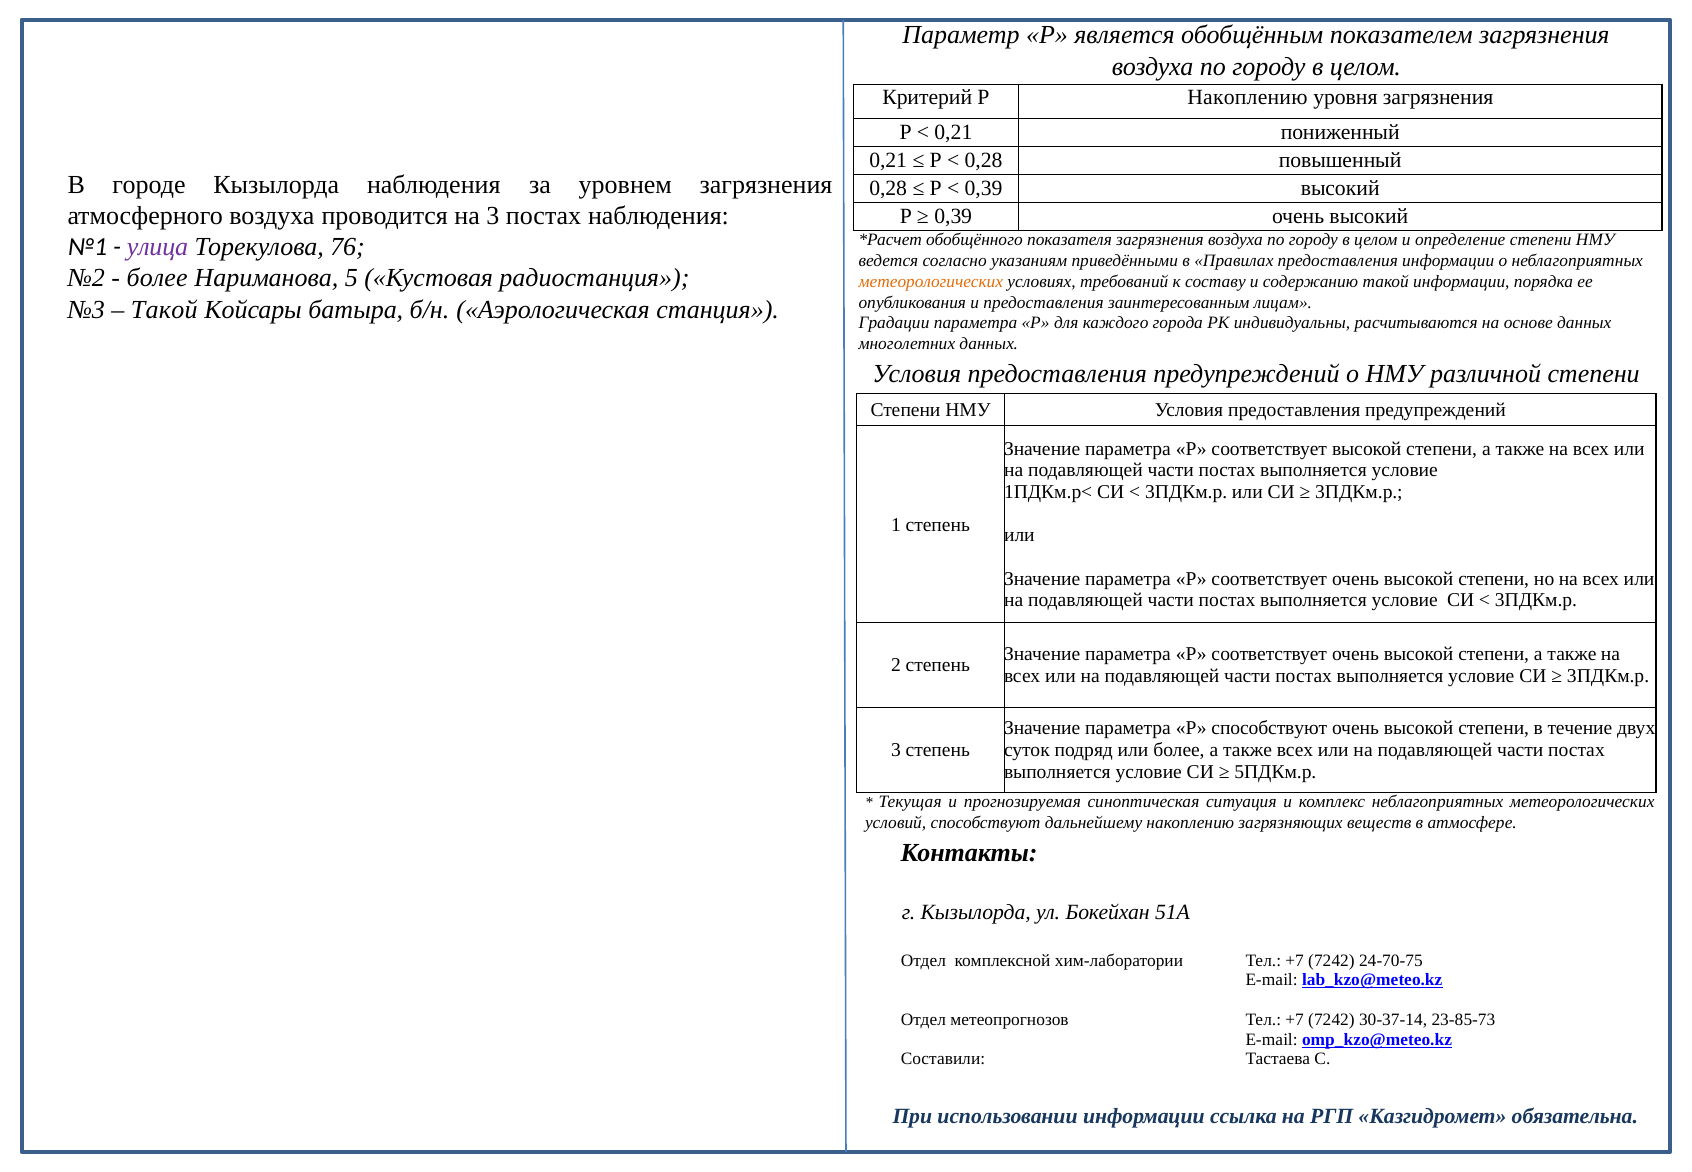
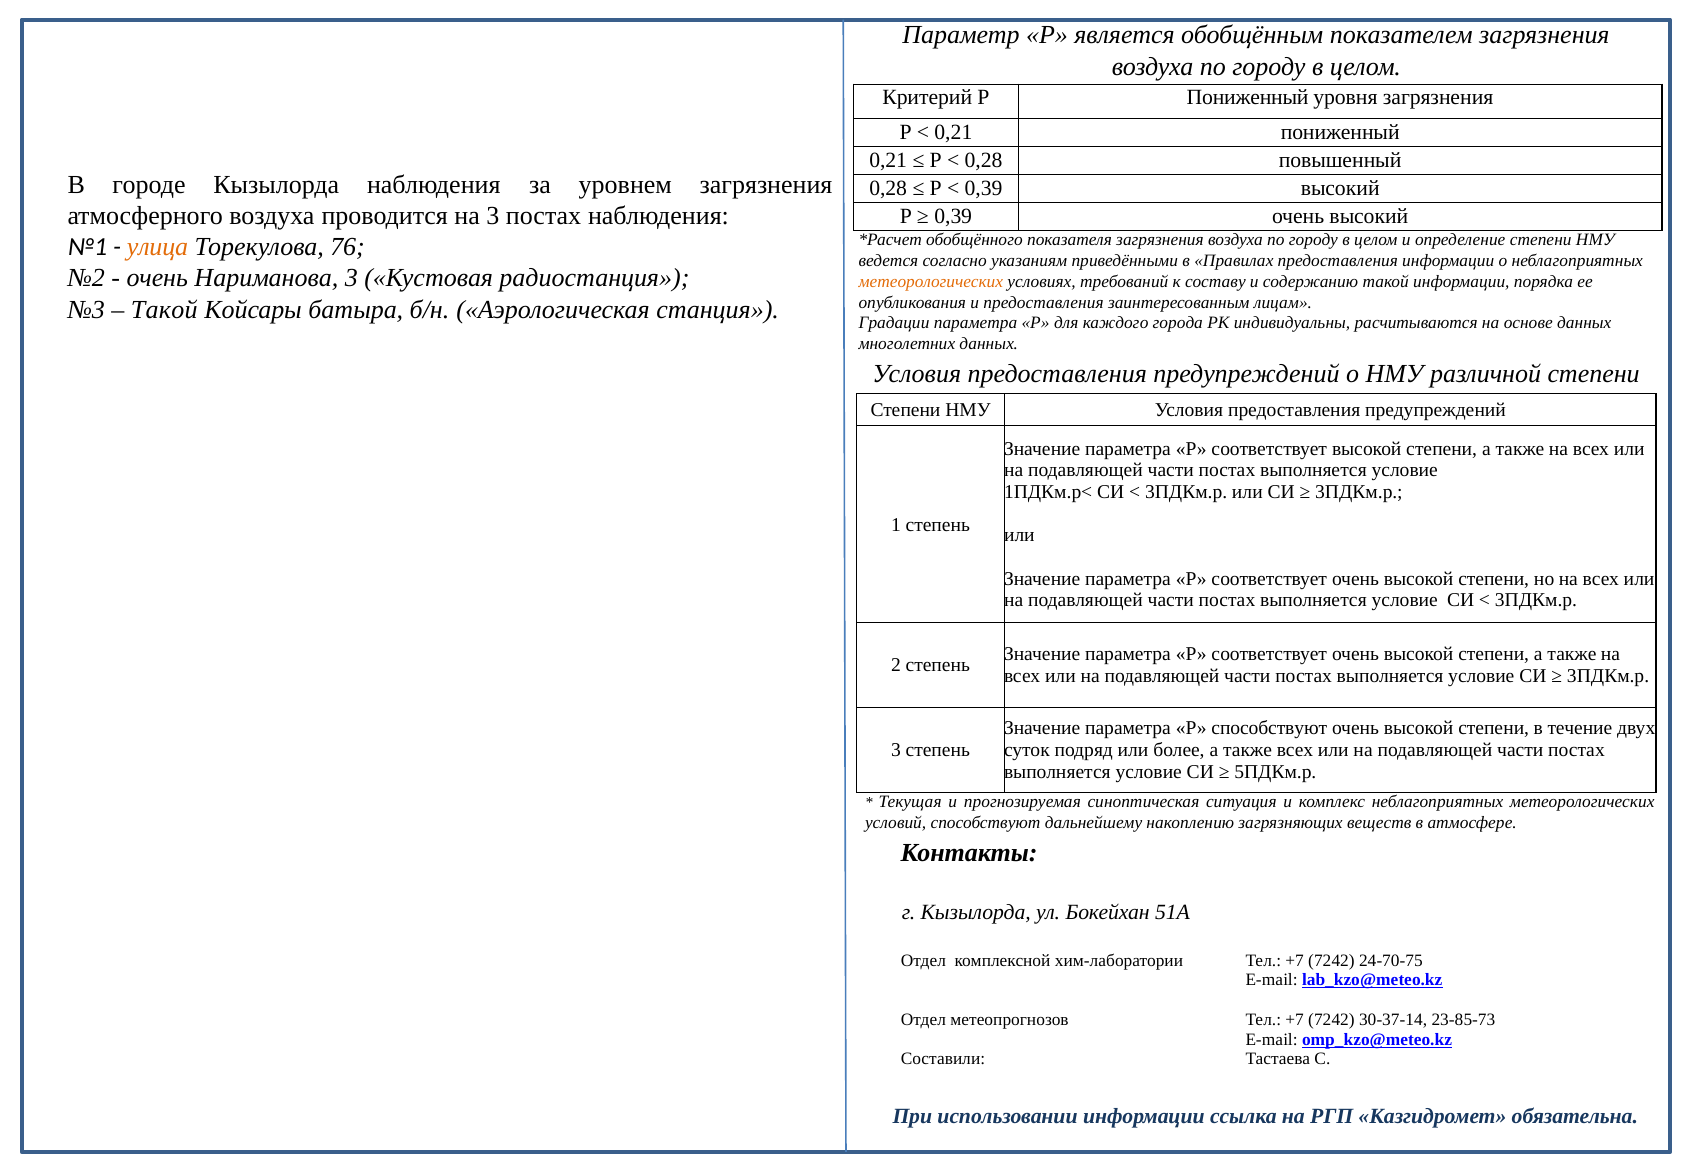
Р Накоплению: Накоплению -> Пониженный (1248, 98)
улица colour: purple -> orange (158, 247)
более: более -> очень (157, 278)
Нариманова 5: 5 -> 3 (351, 278)
